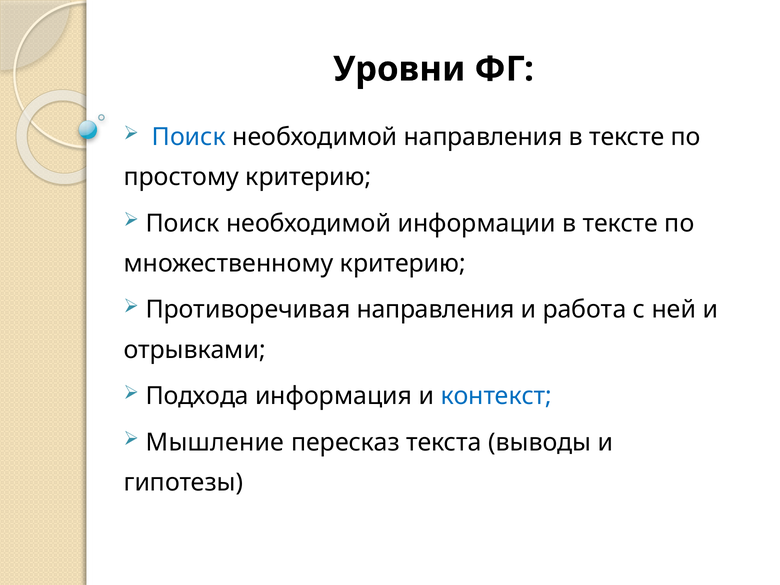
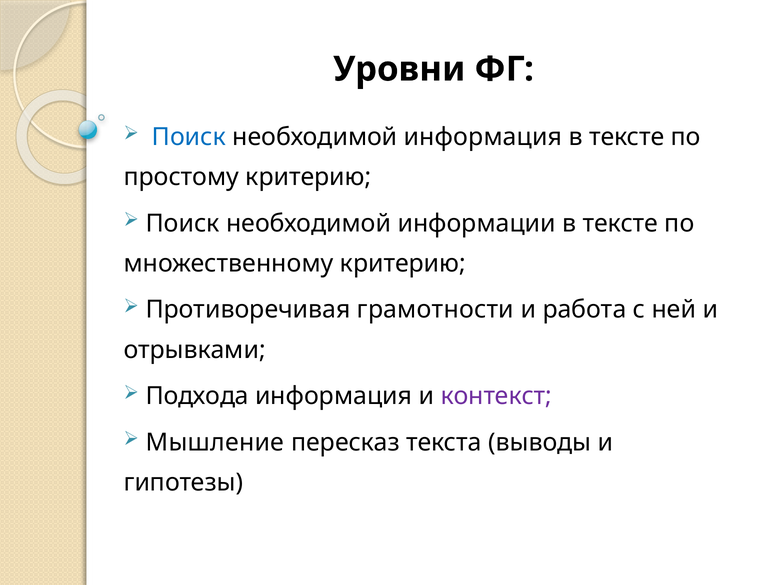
необходимой направления: направления -> информация (483, 137)
Противоречивая направления: направления -> грамотности (435, 310)
контекст colour: blue -> purple (496, 396)
